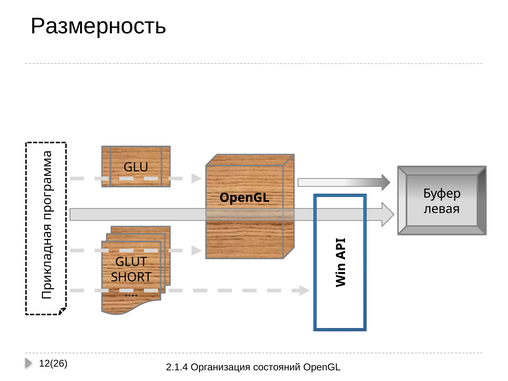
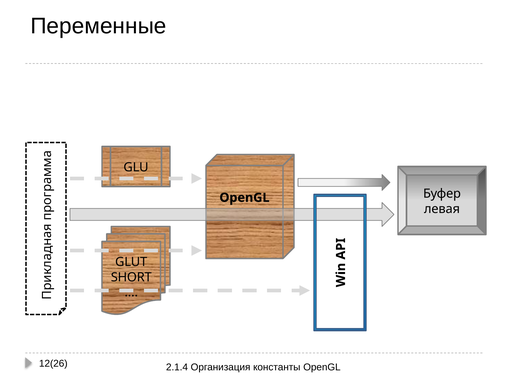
Размерность: Размерность -> Переменные (98, 26)
состояний: состояний -> константы (277, 367)
